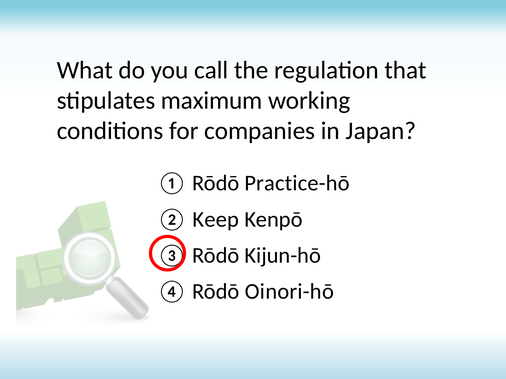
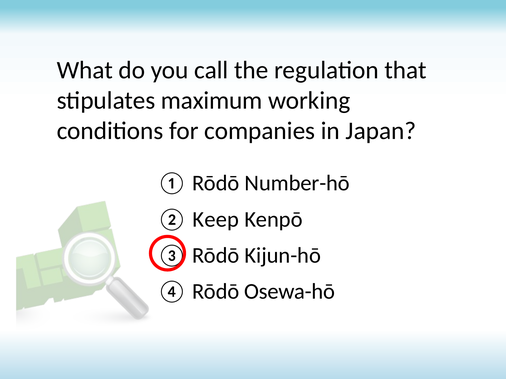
Practice-hō: Practice-hō -> Number-hō (297, 183)
Oinori-hō: Oinori-hō -> Osewa-hō (290, 292)
